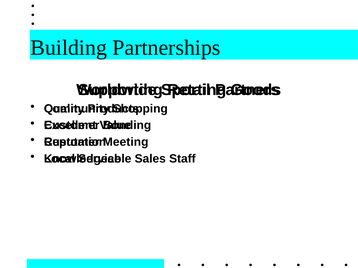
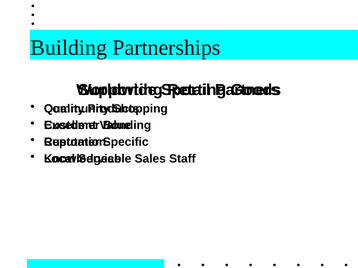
Meeting: Meeting -> Specific (126, 142)
